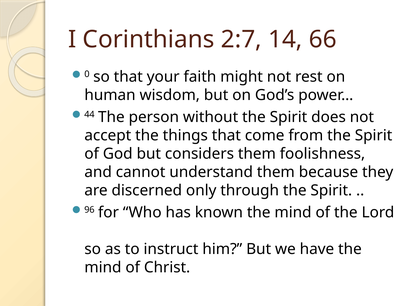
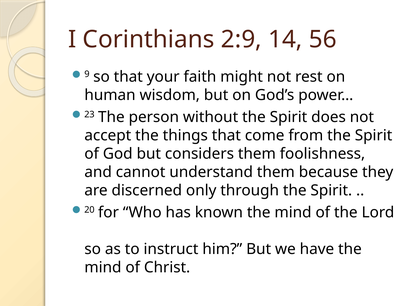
2:7: 2:7 -> 2:9 (241, 39)
66: 66 -> 56 (323, 39)
0: 0 -> 9 (87, 74)
44: 44 -> 23 (89, 114)
96: 96 -> 20 (89, 210)
